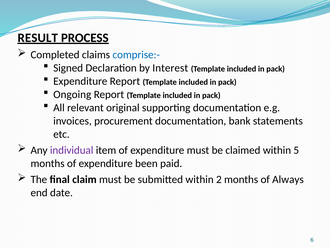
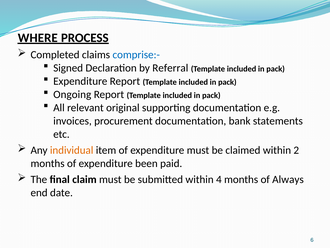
RESULT: RESULT -> WHERE (38, 38)
Interest: Interest -> Referral (170, 68)
individual colour: purple -> orange (72, 150)
5: 5 -> 2 (296, 150)
2: 2 -> 4 (219, 179)
